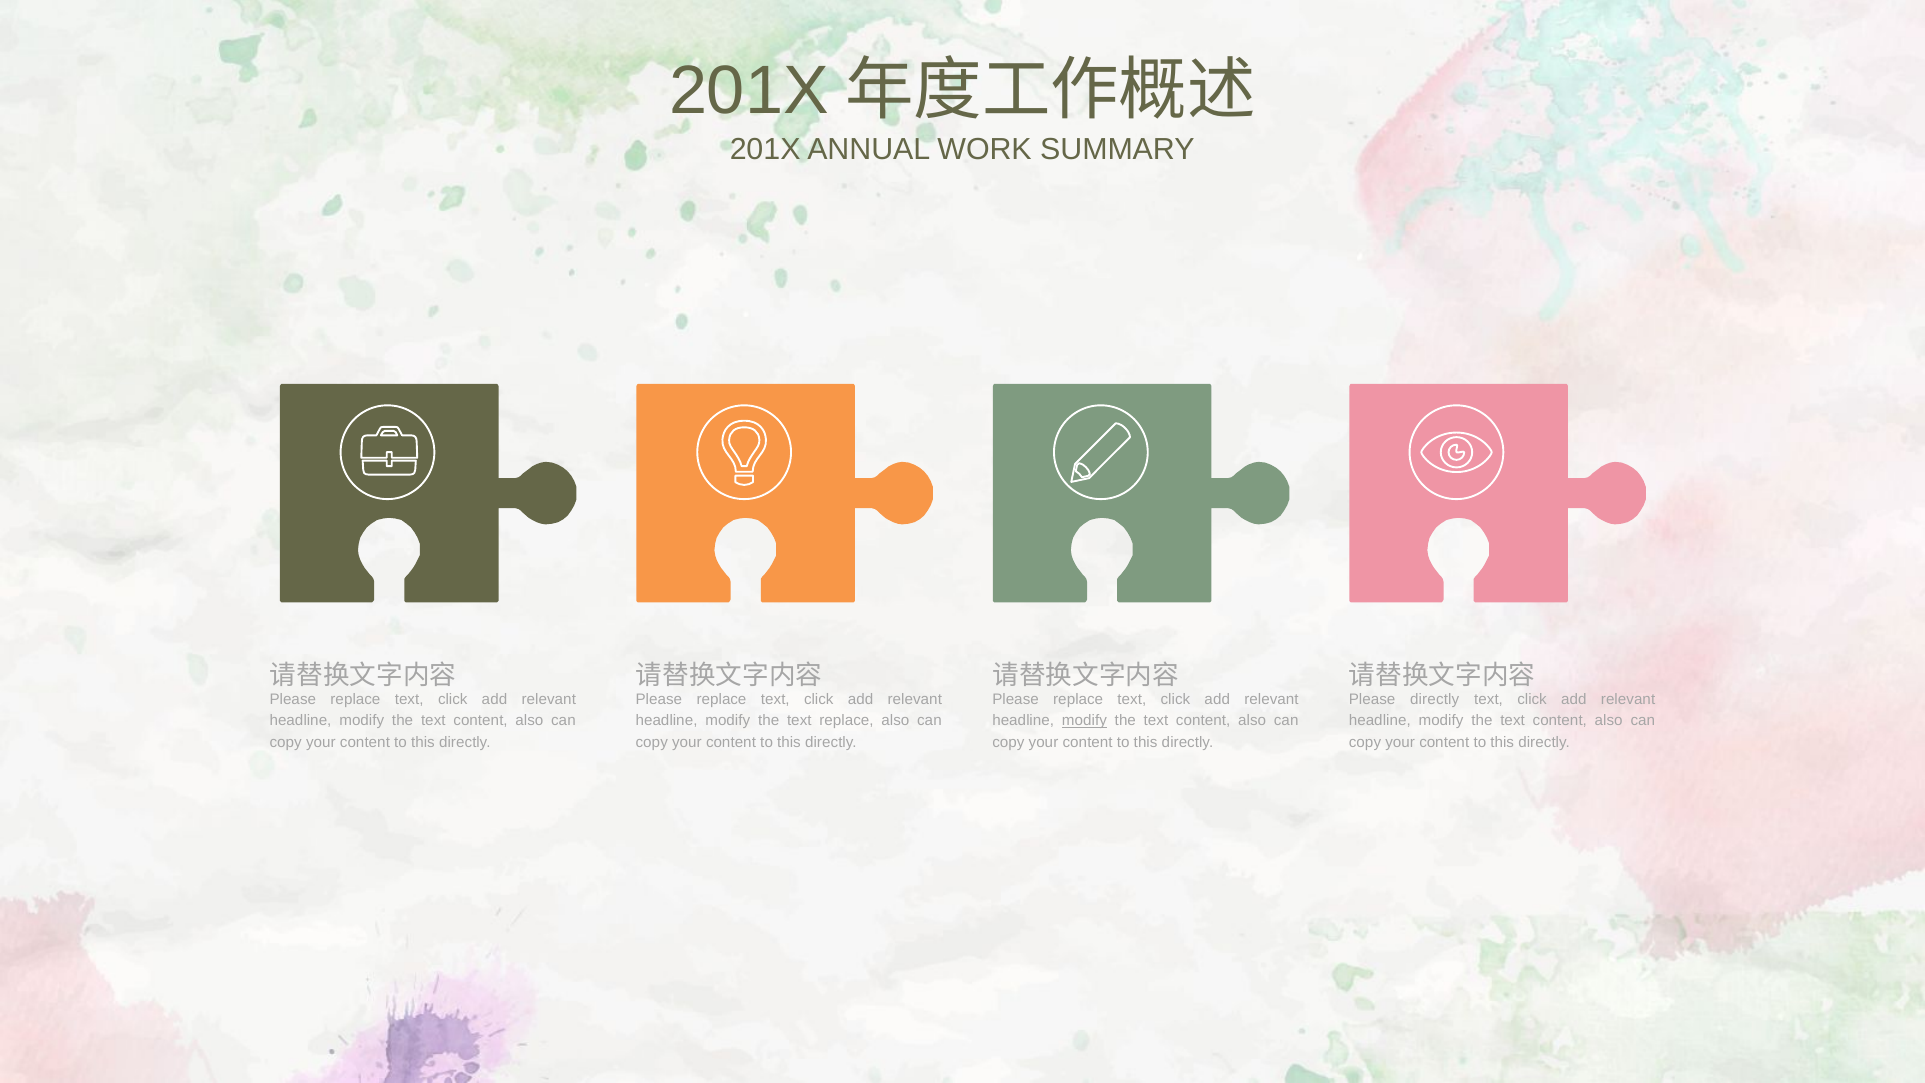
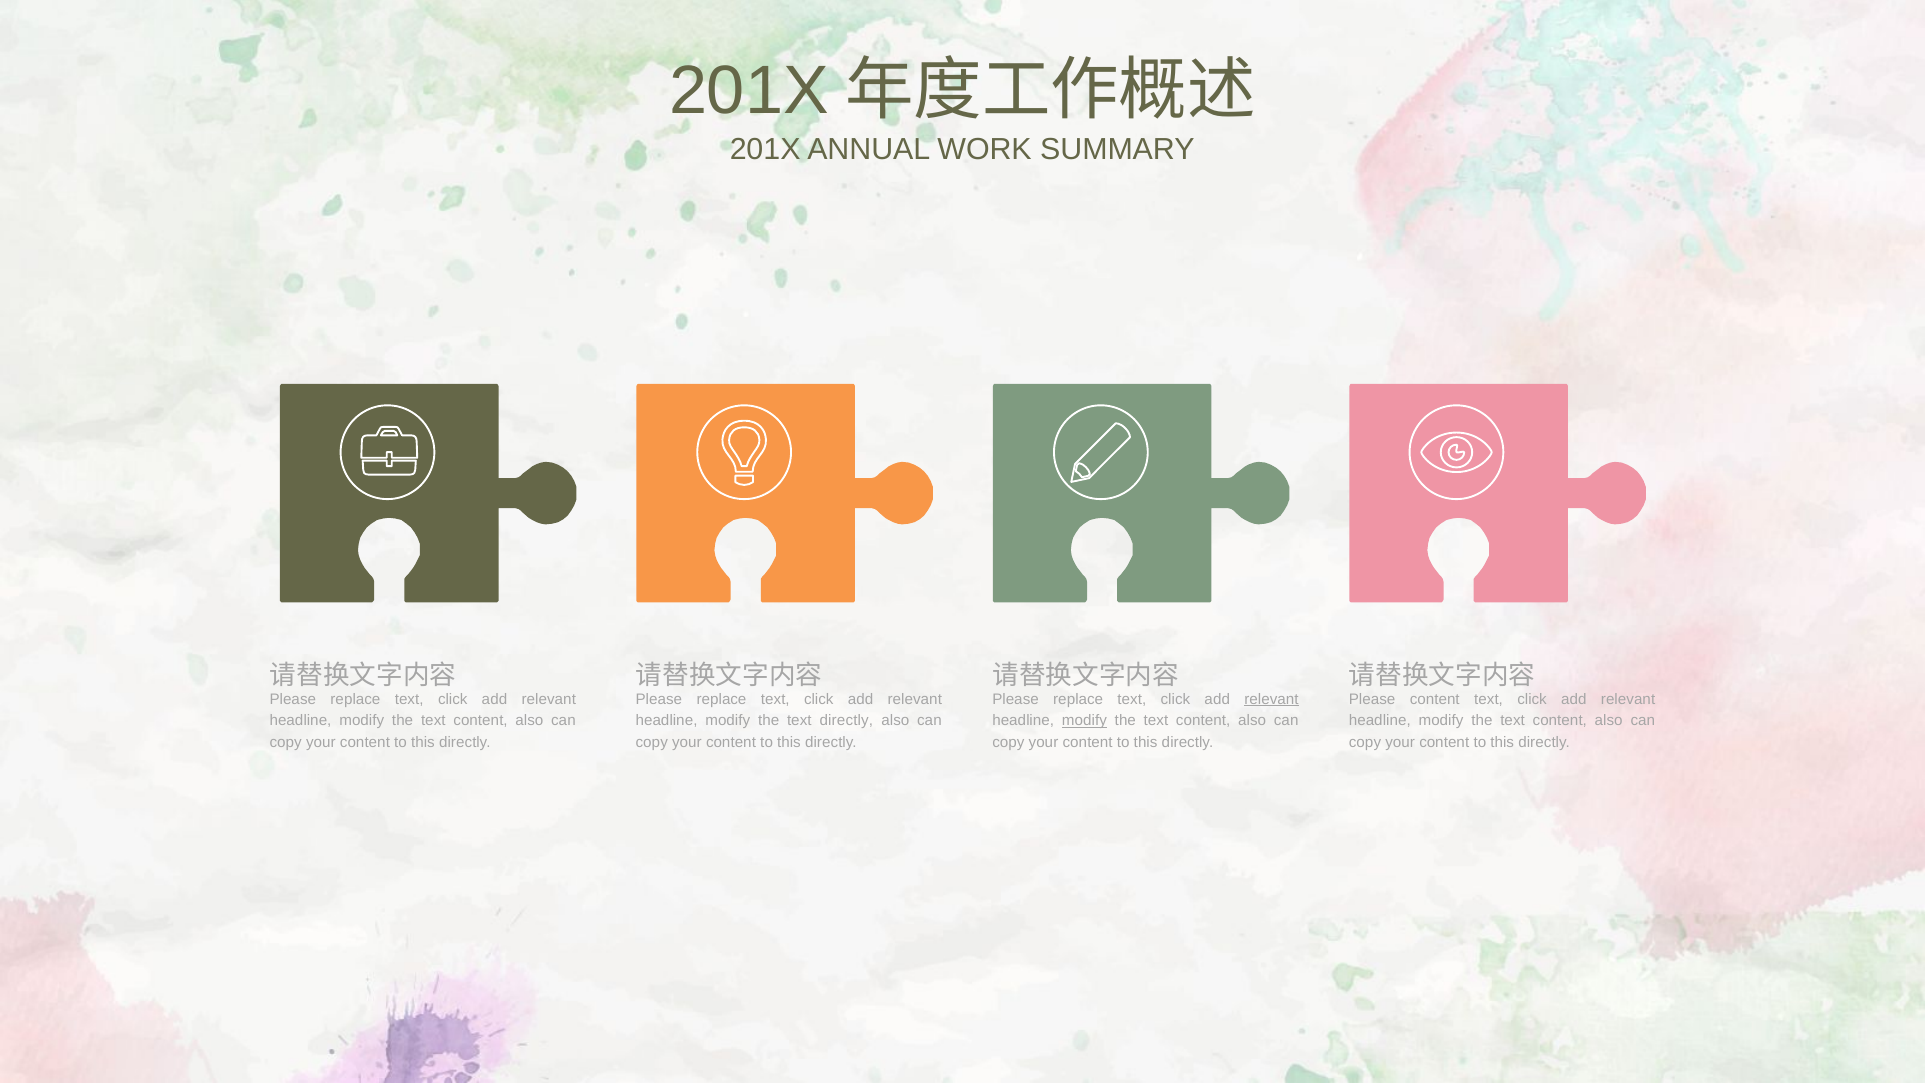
relevant underline: none -> present (1272, 699)
Please directly: directly -> content (1435, 699)
text replace: replace -> directly (846, 721)
